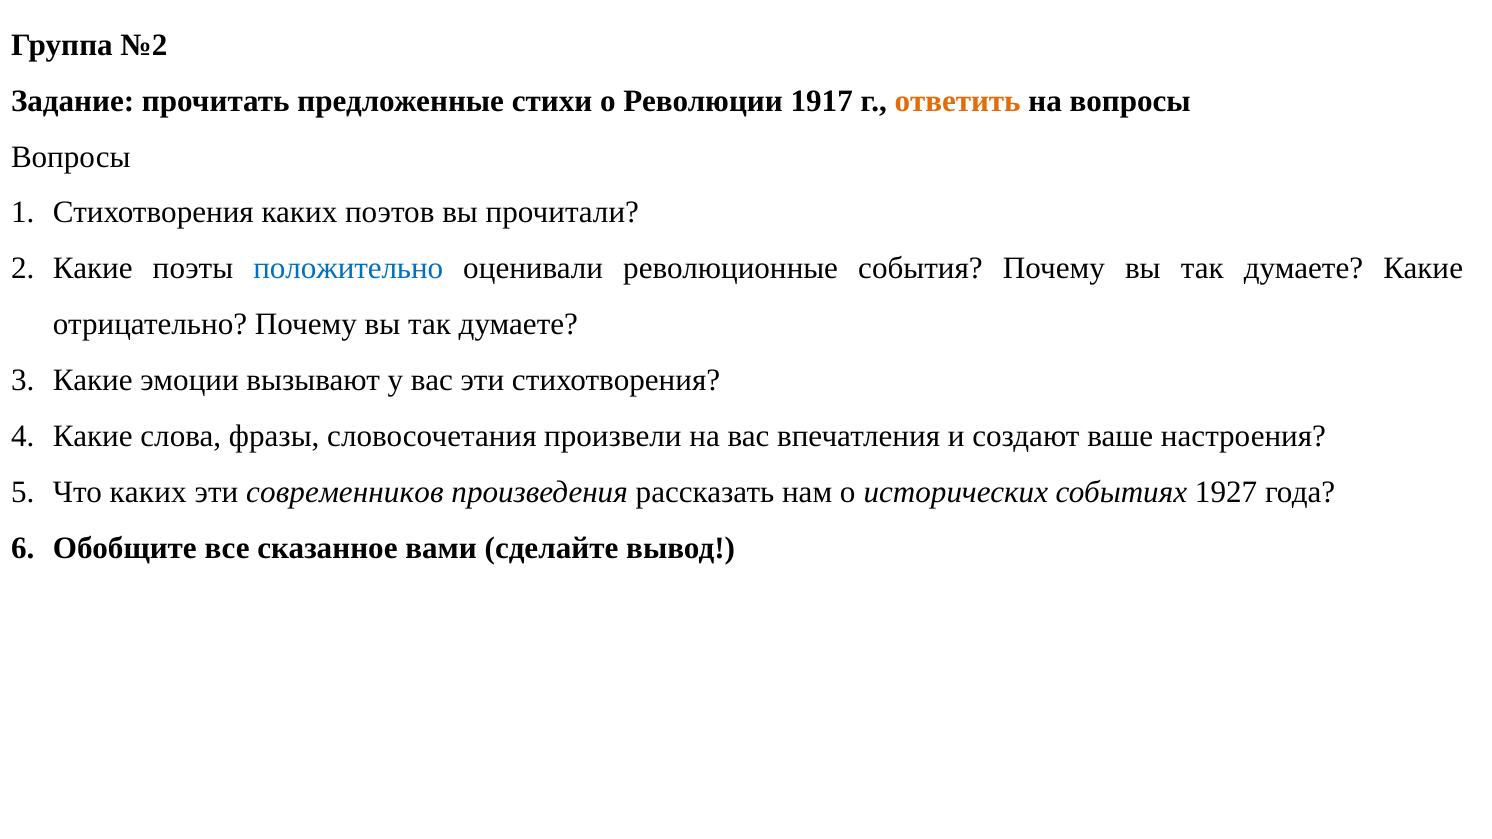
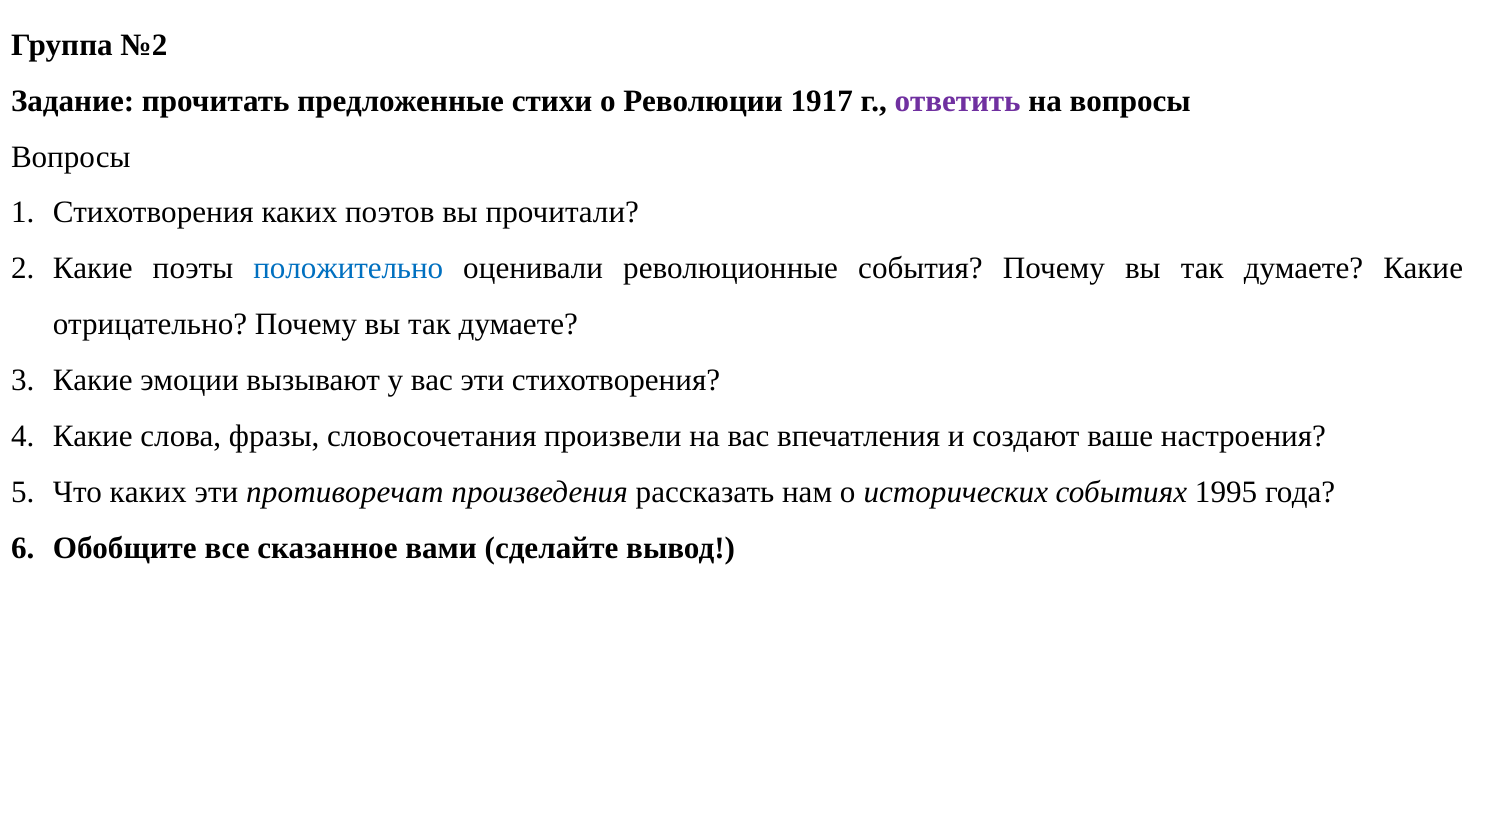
ответить colour: orange -> purple (958, 101)
современников: современников -> противоречат (345, 493)
1927: 1927 -> 1995 (1226, 493)
